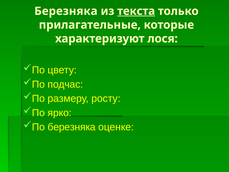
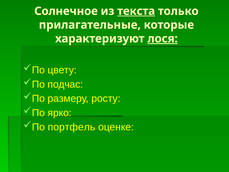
Березняка: Березняка -> Солнечное (66, 11)
лося underline: none -> present (163, 39)
березняка: березняка -> портфель (71, 127)
